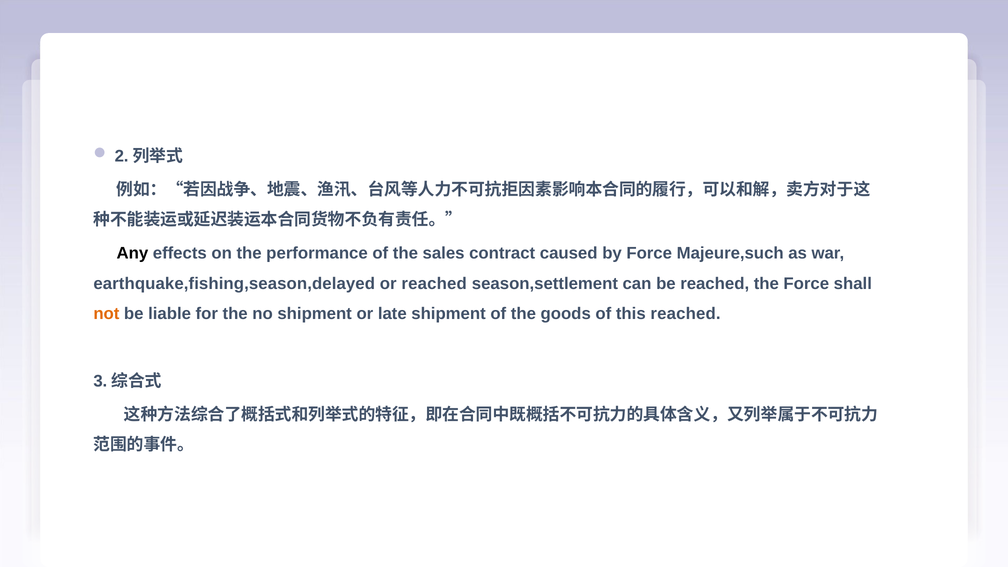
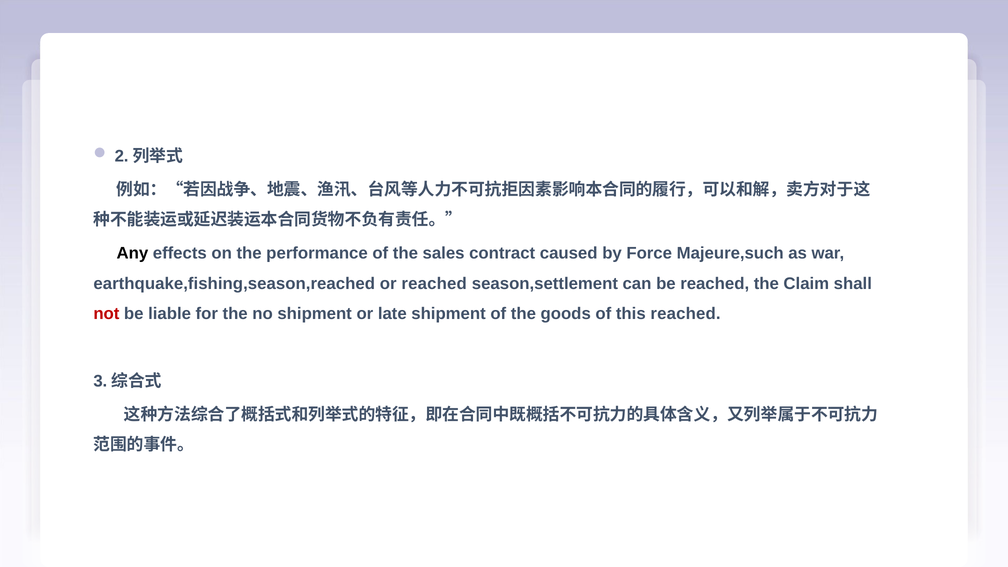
earthquake,fishing,season,delayed: earthquake,fishing,season,delayed -> earthquake,fishing,season,reached (234, 284)
the Force: Force -> Claim (806, 284)
not colour: orange -> red (106, 314)
